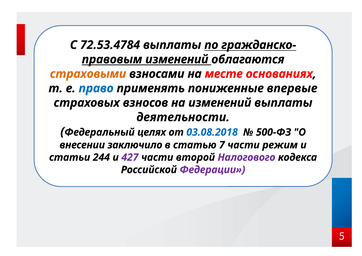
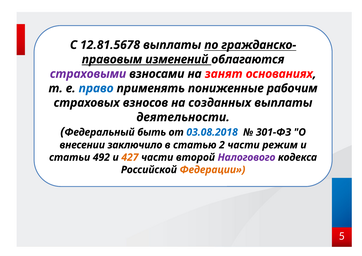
72.53.4784: 72.53.4784 -> 12.81.5678 (110, 45)
страховыми colour: orange -> purple (88, 74)
месте: месте -> занят (224, 74)
впервые: впервые -> рабочим (292, 88)
на изменений: изменений -> созданных (220, 103)
целях: целях -> быть (152, 132)
500-ФЗ: 500-ФЗ -> 301-ФЗ (274, 132)
7: 7 -> 2 (222, 145)
244: 244 -> 492 (101, 157)
427 colour: purple -> orange (130, 157)
Федерации colour: purple -> orange (212, 170)
